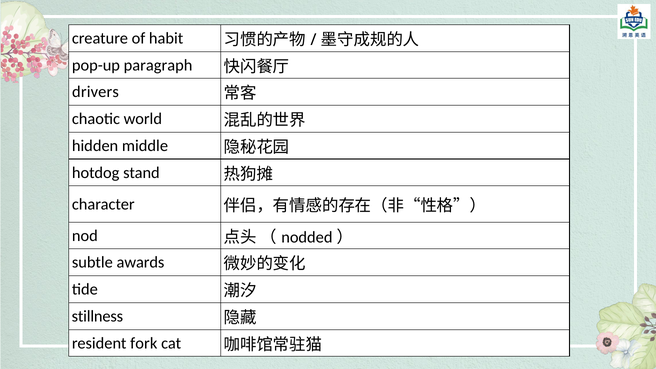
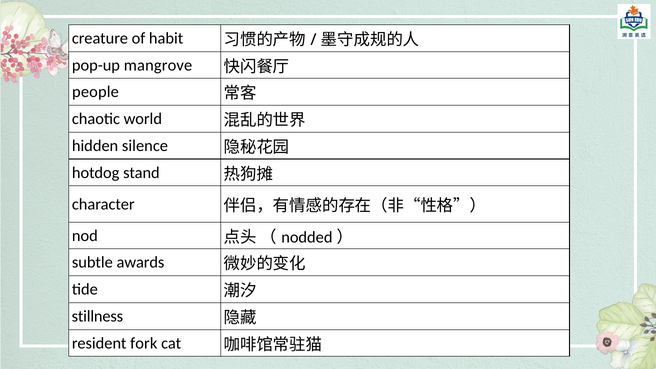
paragraph: paragraph -> mangrove (158, 65)
drivers: drivers -> people (95, 92)
middle: middle -> silence (145, 146)
